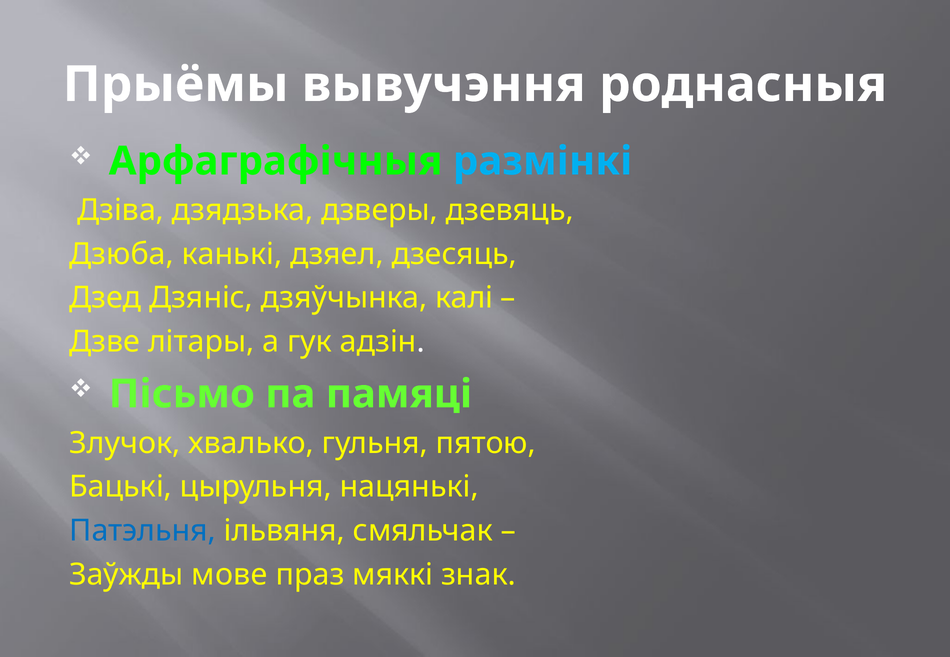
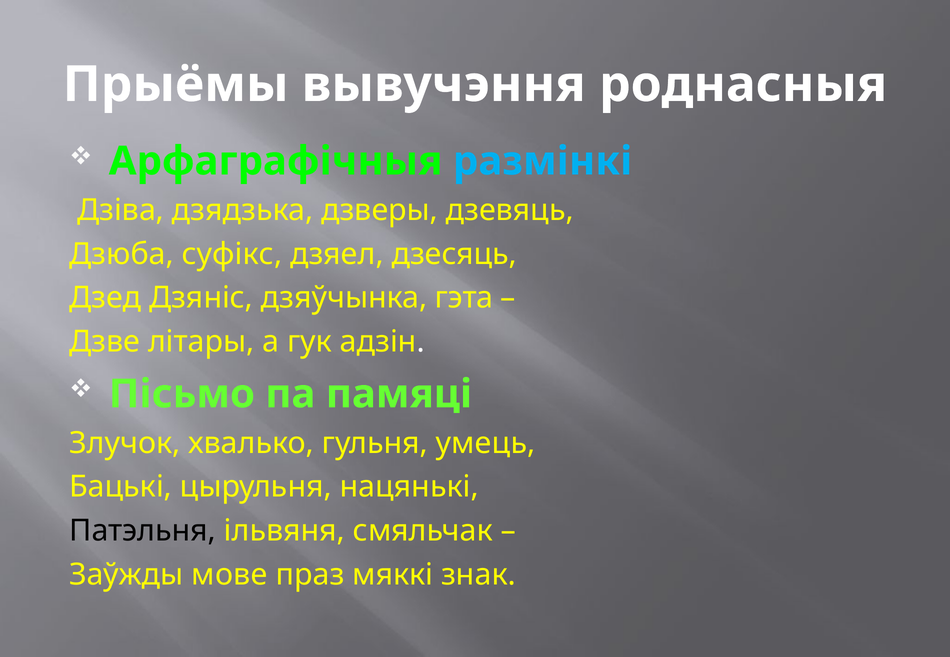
канькі: канькі -> суфікс (232, 254)
калі: калі -> гэта (464, 298)
пятою: пятою -> умець (486, 444)
Патэльня colour: blue -> black (143, 531)
